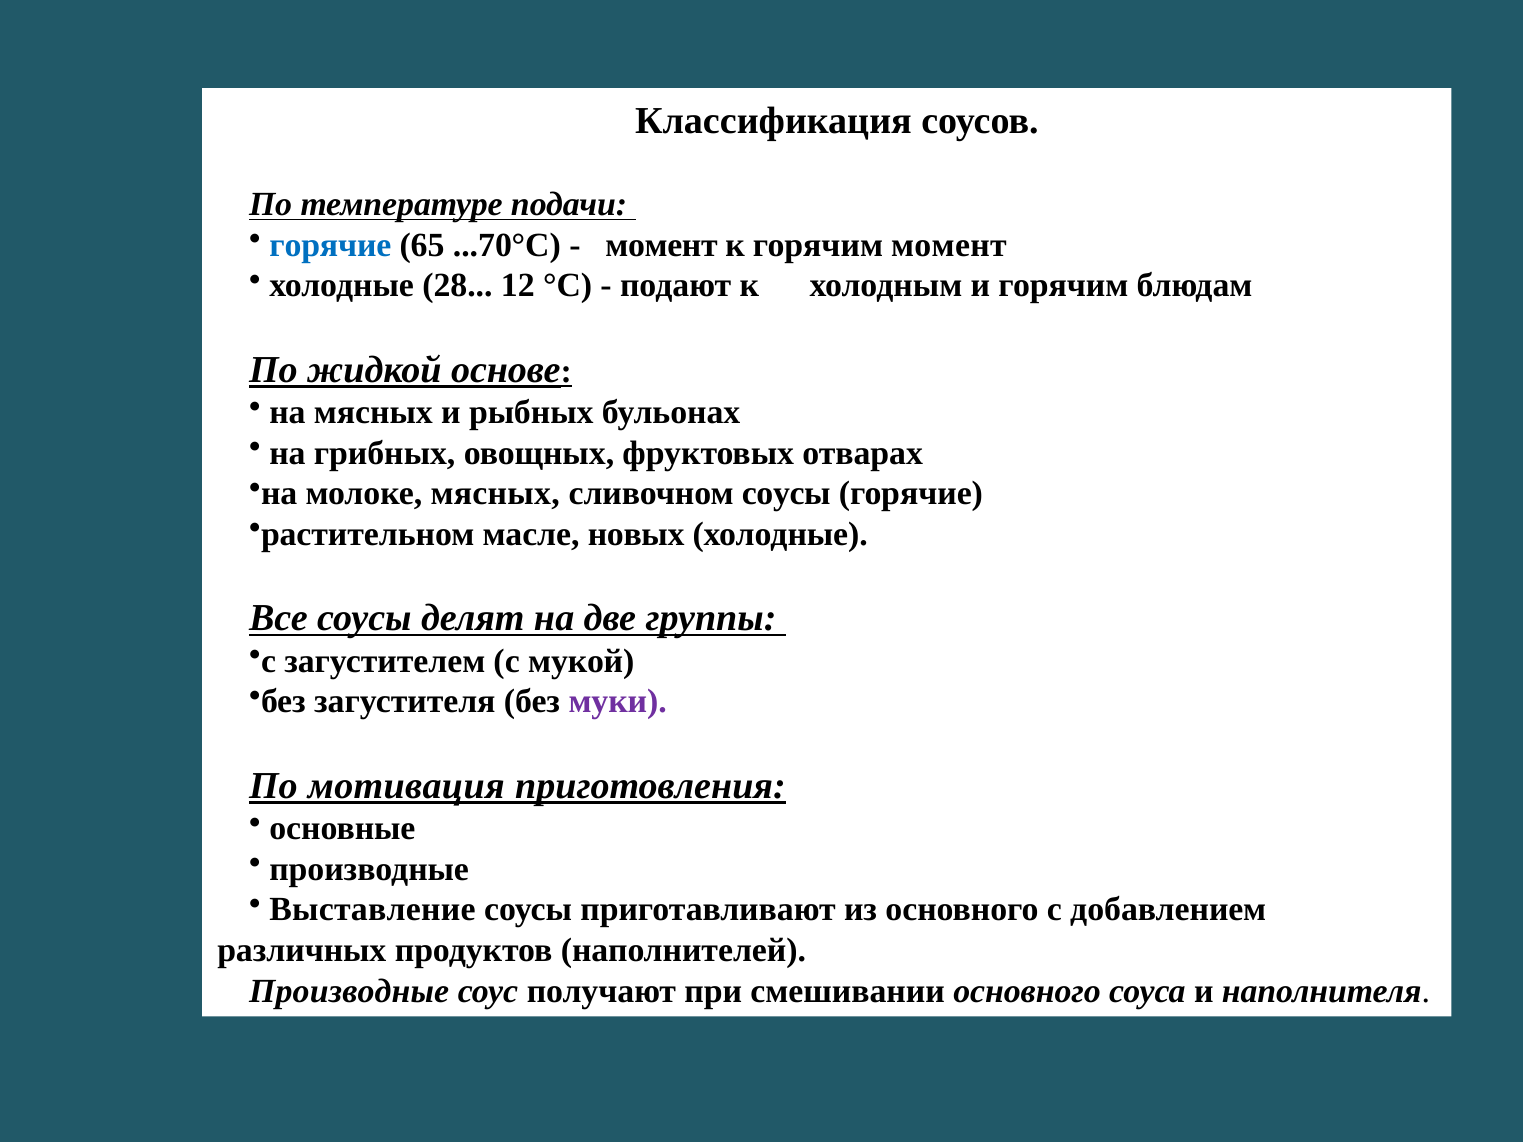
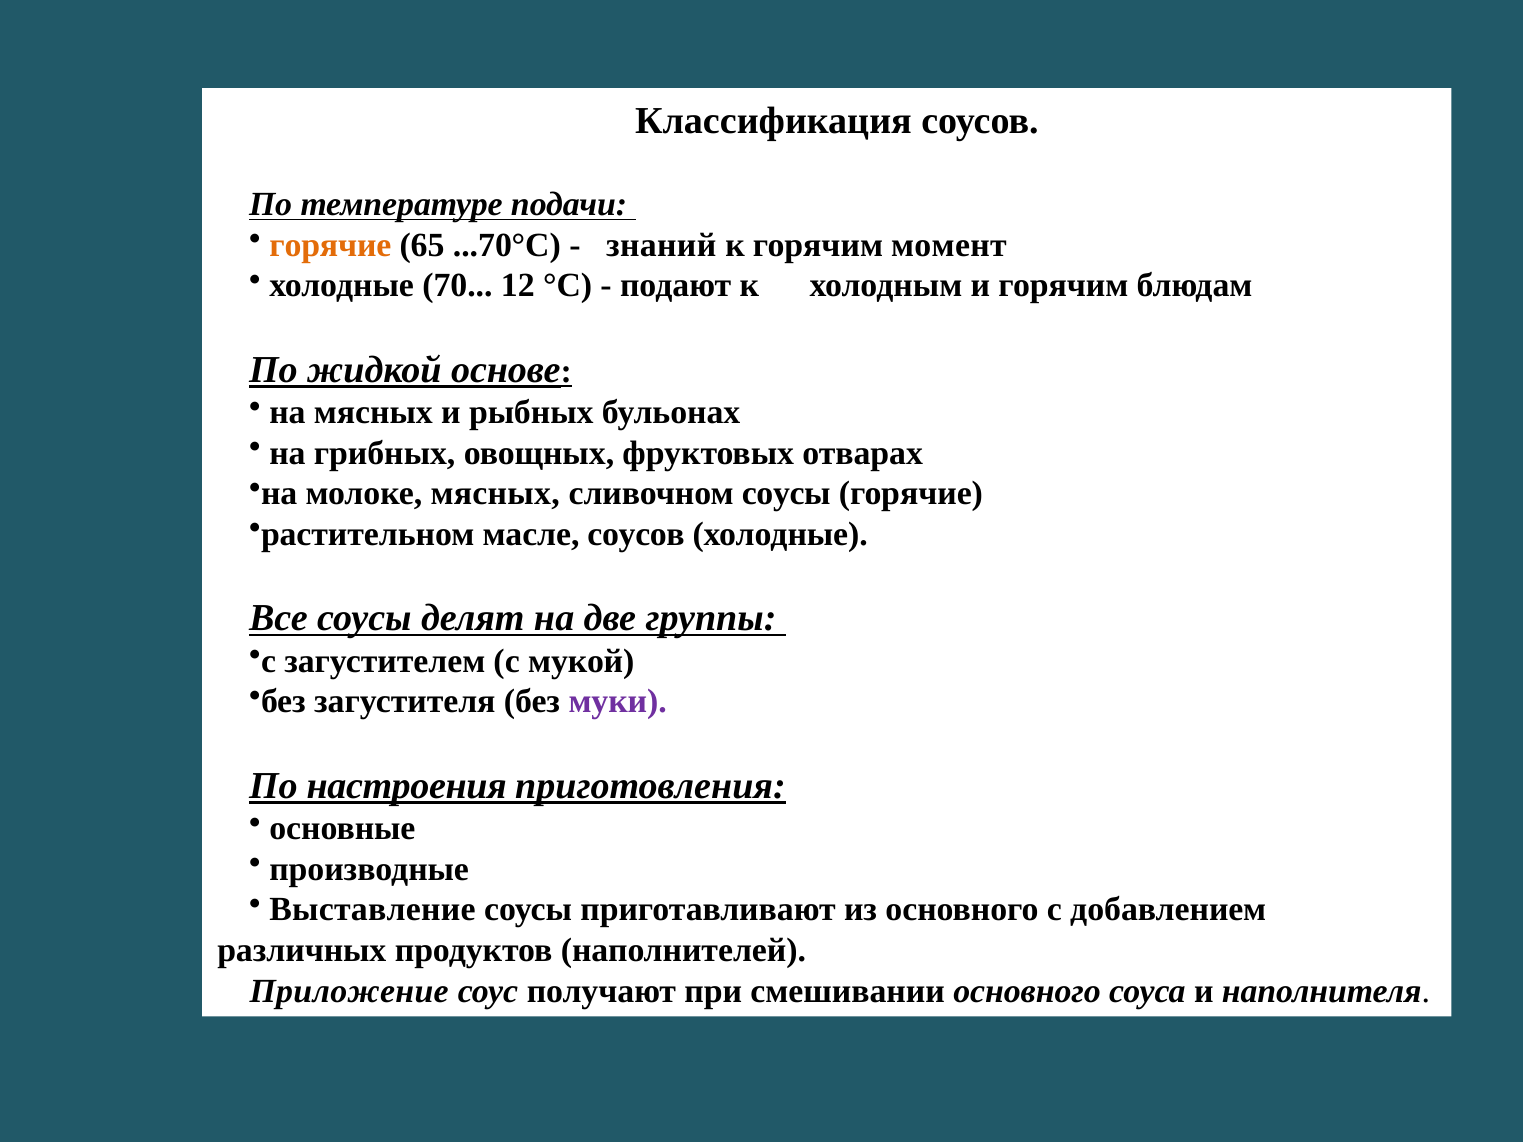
горячие colour: blue -> orange (330, 245)
момент: момент -> знаний (661, 245)
28: 28 -> 70 (457, 286)
масле новых: новых -> соусов (636, 534)
мотивация: мотивация -> настроения (407, 786)
Производные: Производные -> Приложение (349, 991)
